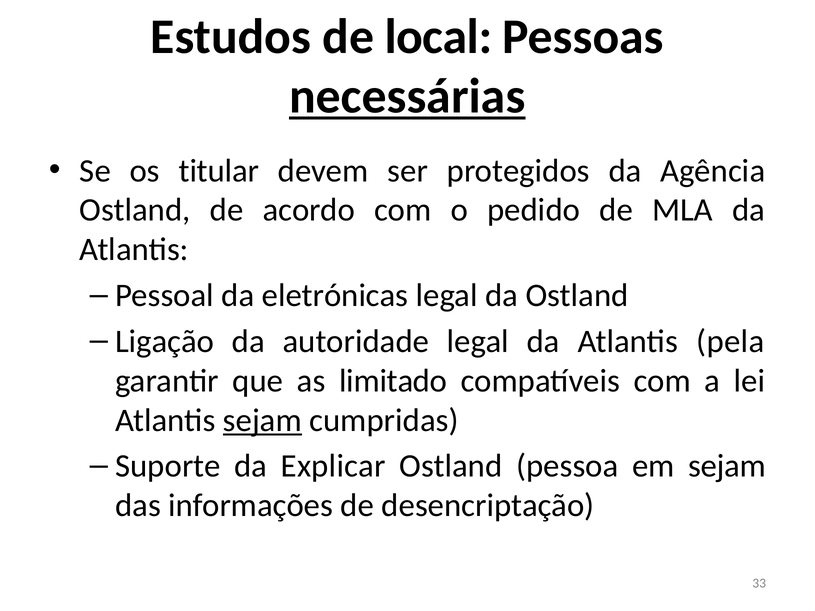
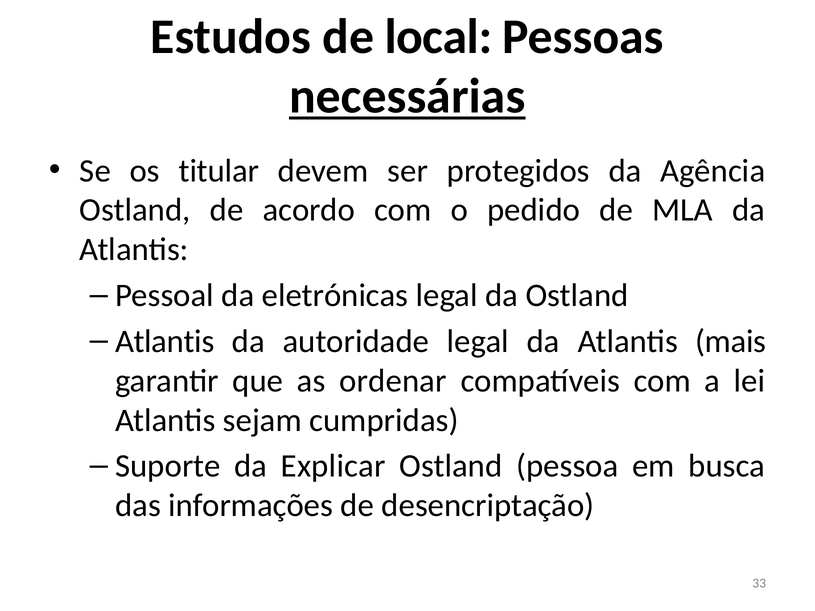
Ligação: Ligação -> Atlantis (165, 342)
pela: pela -> mais (731, 342)
limitado: limitado -> ordenar (393, 381)
sejam underline: present -> none (262, 420)
em sejam: sejam -> busca (727, 466)
